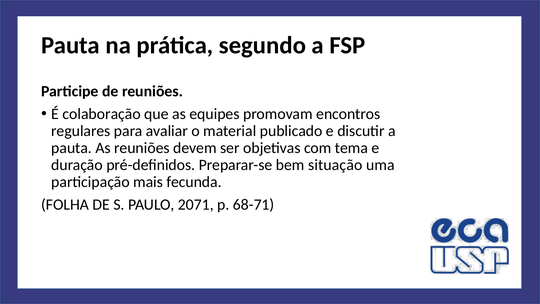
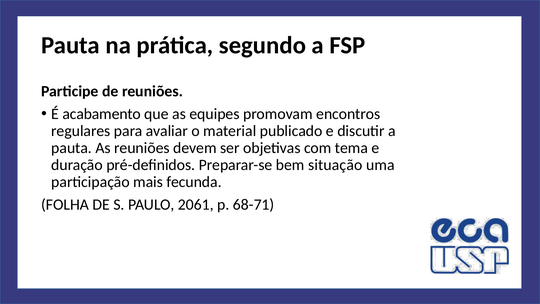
colaboração: colaboração -> acabamento (102, 114)
2071: 2071 -> 2061 (196, 204)
